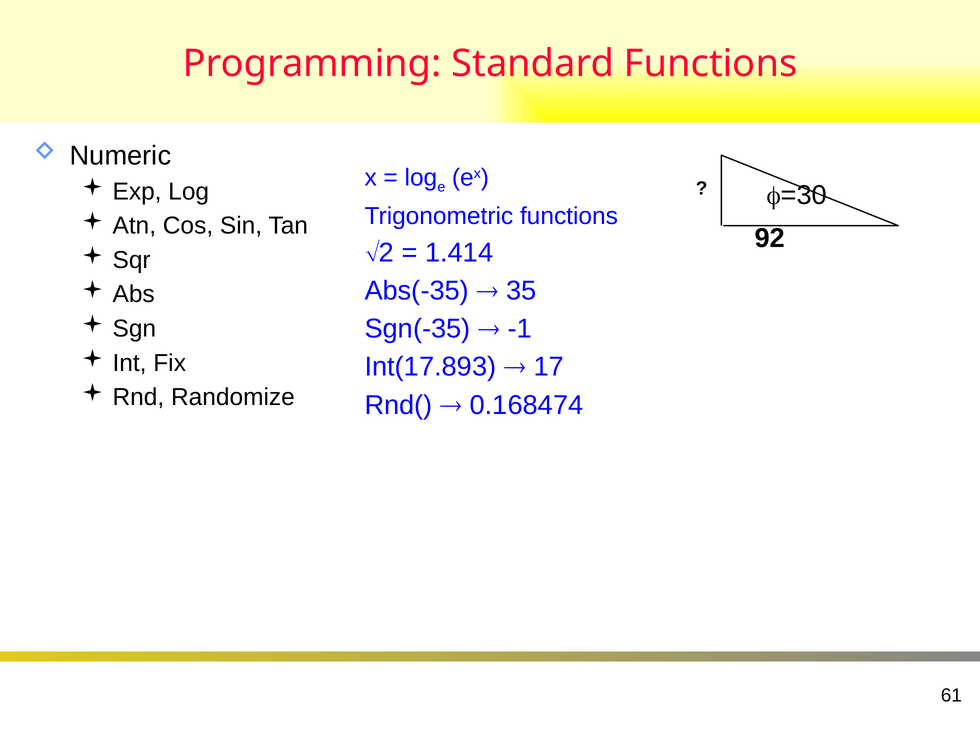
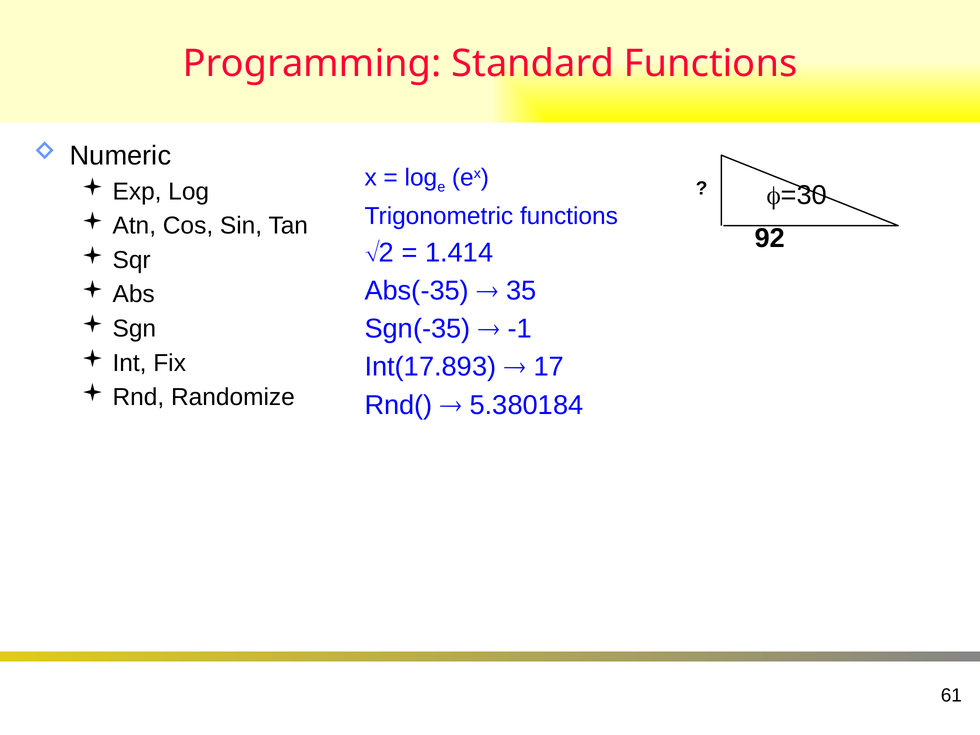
0.168474: 0.168474 -> 5.380184 (527, 405)
